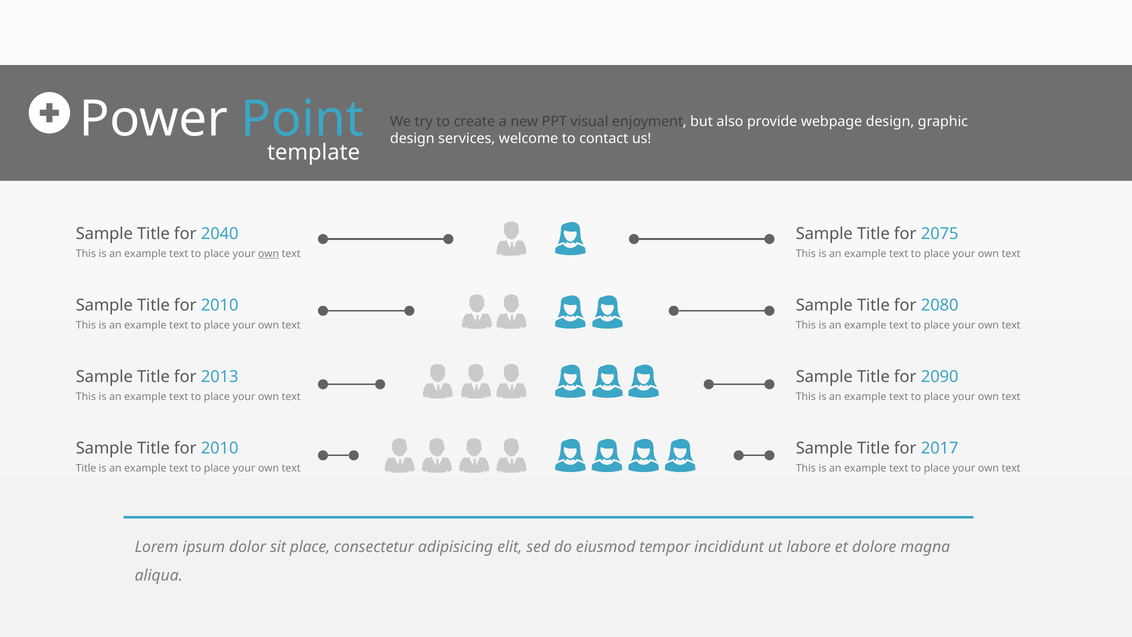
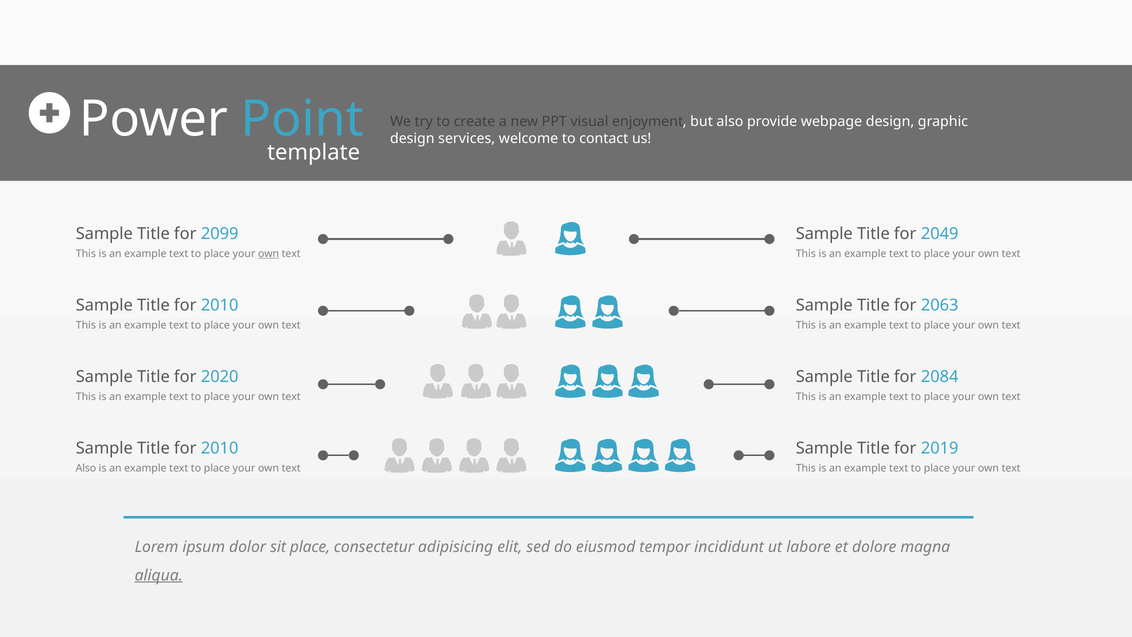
2040: 2040 -> 2099 (220, 234)
2075: 2075 -> 2049 (940, 234)
2080: 2080 -> 2063 (940, 305)
2013: 2013 -> 2020 (220, 377)
2090: 2090 -> 2084 (940, 377)
2017: 2017 -> 2019 (940, 448)
Title: Title -> Also (86, 468)
aliqua underline: none -> present (159, 575)
